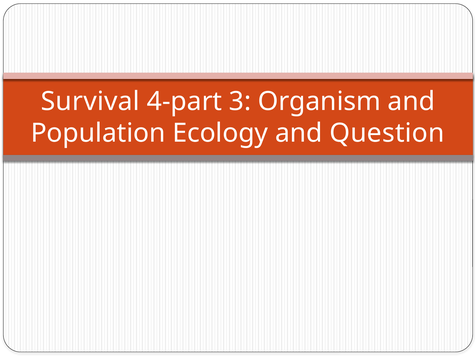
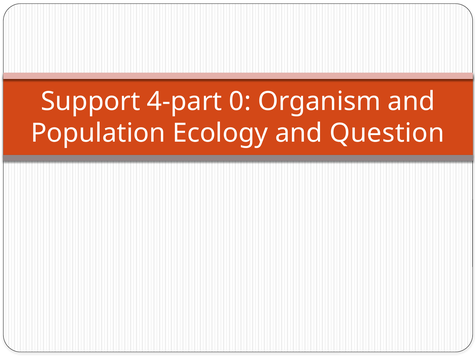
Survival: Survival -> Support (90, 101)
3: 3 -> 0 (240, 101)
